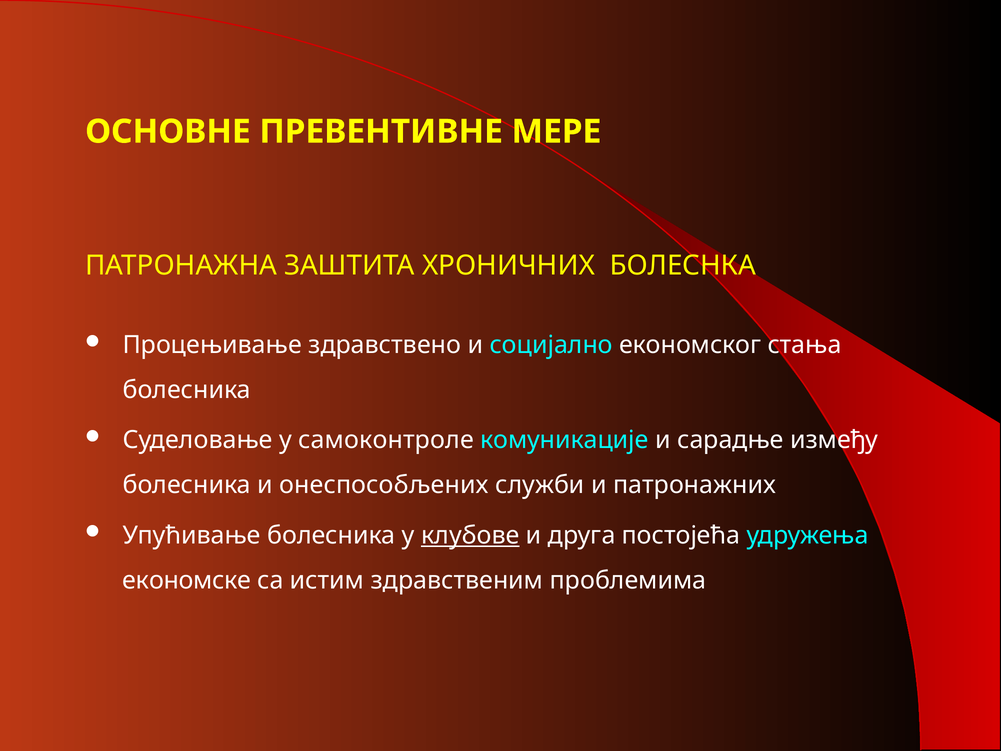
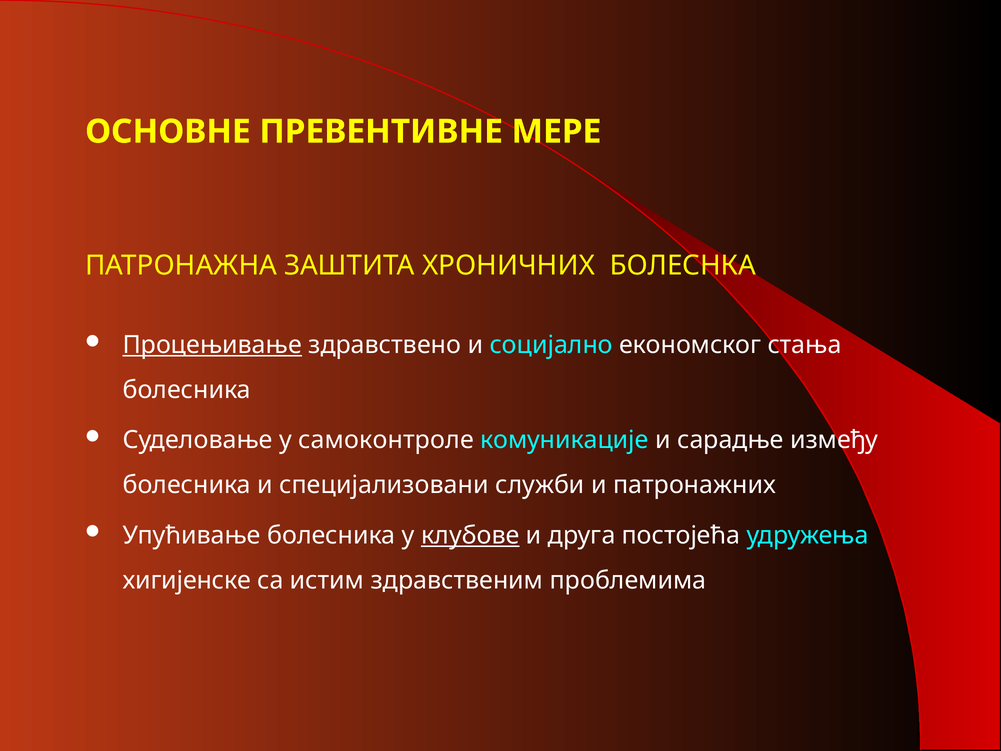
Процењивање underline: none -> present (212, 345)
онеспособљених: онеспособљених -> специјализовани (384, 485)
економске: економске -> хигијенске (187, 580)
